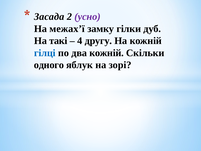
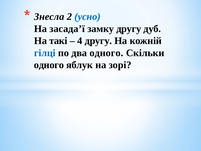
Засада: Засада -> Знесла (49, 17)
усно colour: purple -> blue (87, 17)
межах’ї: межах’ї -> засада’ї (67, 29)
замку гілки: гілки -> другу (129, 29)
два кожній: кожній -> одного (106, 53)
